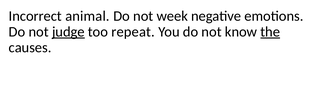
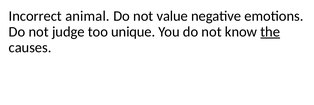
week: week -> value (172, 16)
judge underline: present -> none (68, 32)
repeat: repeat -> unique (133, 32)
